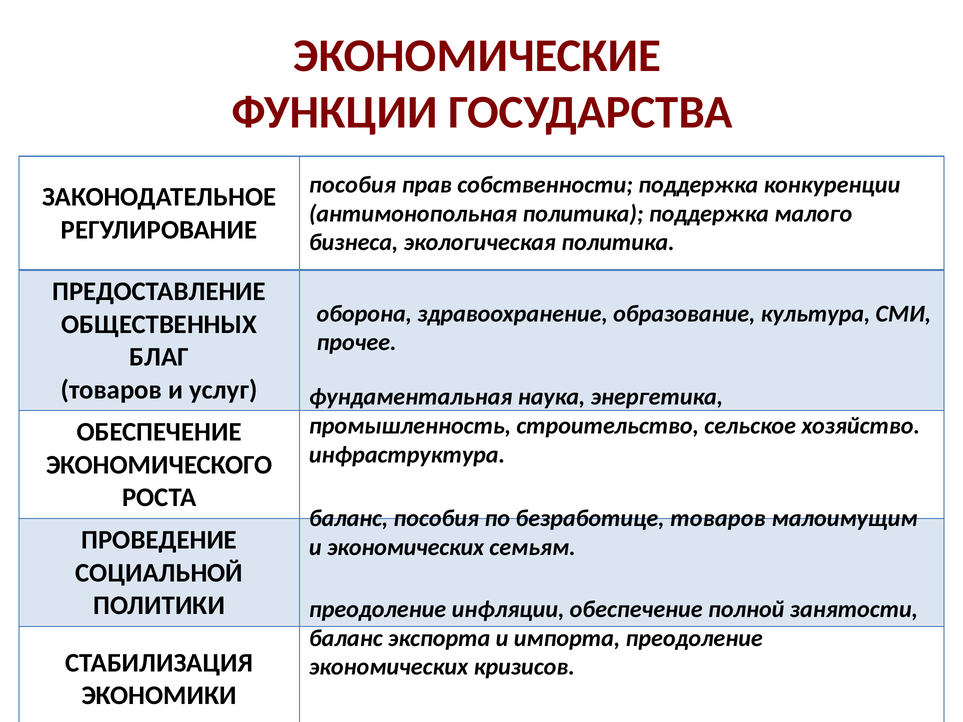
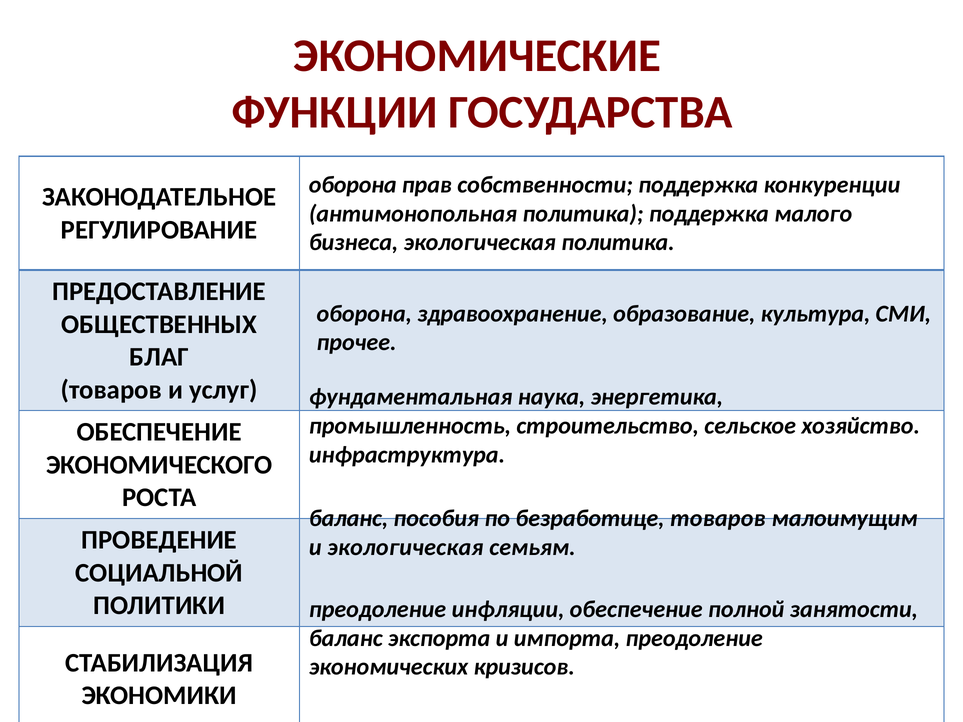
пособия: пособия -> оборона (353, 185)
и экономических: экономических -> экологическая (405, 547)
